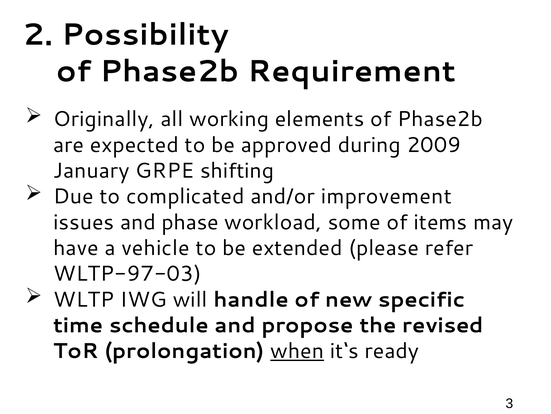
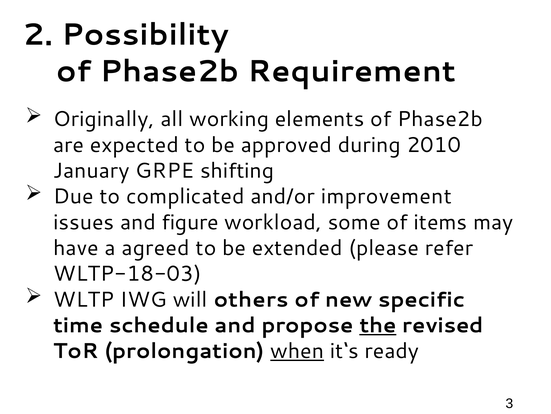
2009: 2009 -> 2010 (434, 145)
phase: phase -> figure (190, 222)
vehicle: vehicle -> agreed (156, 248)
WLTP-97-03: WLTP-97-03 -> WLTP-18-03 (127, 273)
handle: handle -> others (251, 299)
the underline: none -> present (378, 325)
